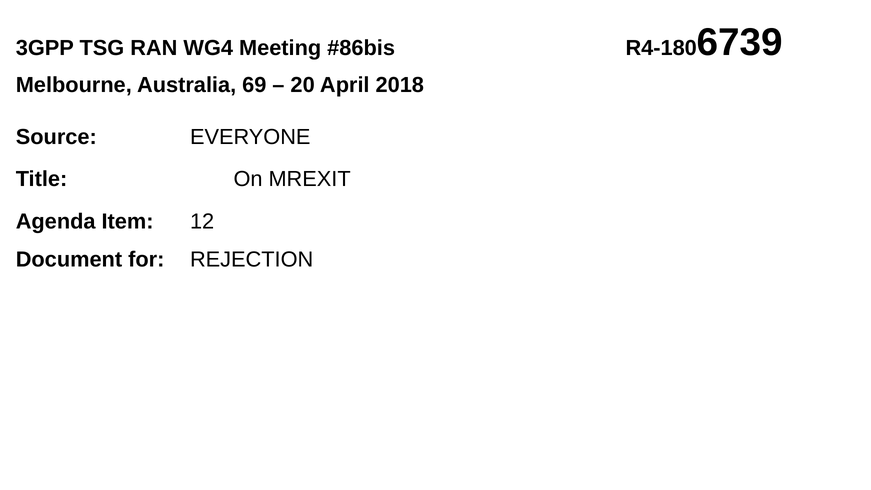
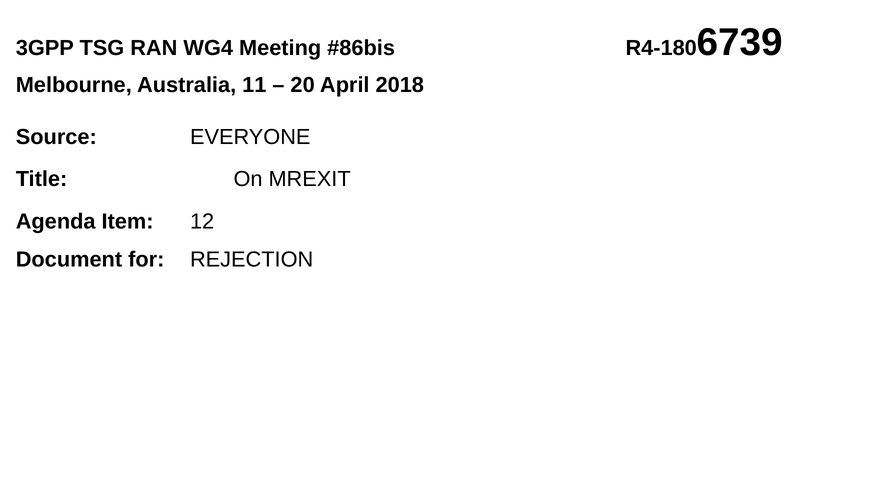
69: 69 -> 11 (254, 85)
